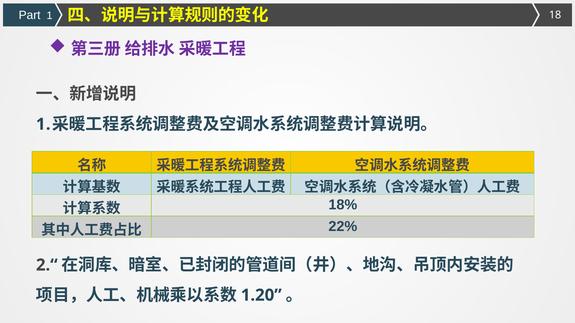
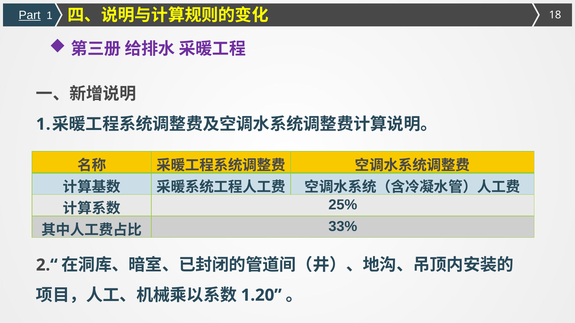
Part underline: none -> present (30, 15)
18%: 18% -> 25% (343, 205)
22%: 22% -> 33% (343, 227)
